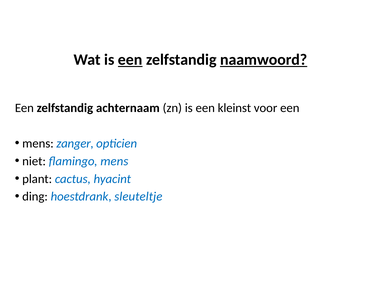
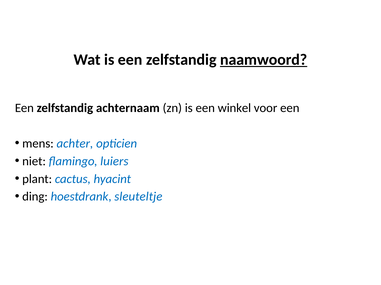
een underline: present -> none (130, 60)
kleinst: kleinst -> winkel (234, 108)
zanger: zanger -> achter (75, 144)
flamingo mens: mens -> luiers (114, 162)
